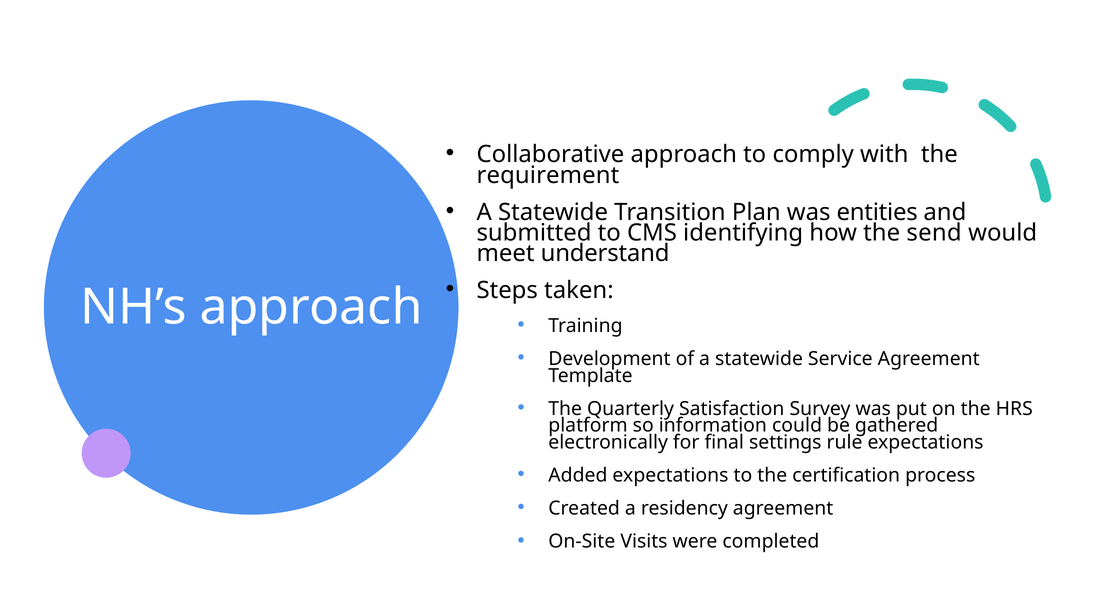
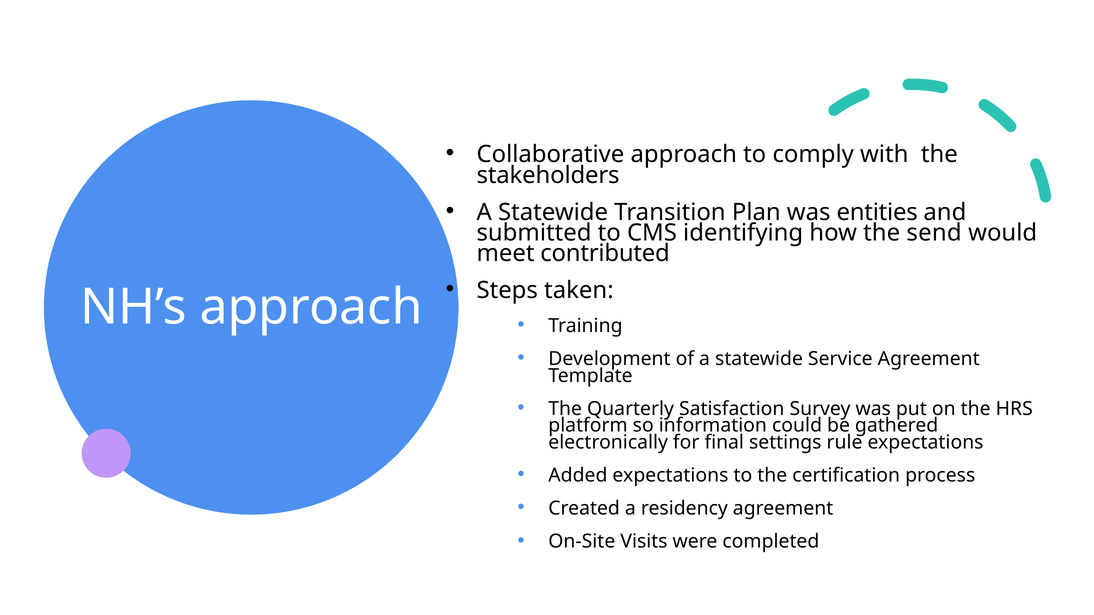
requirement: requirement -> stakeholders (548, 175)
understand: understand -> contributed (605, 254)
